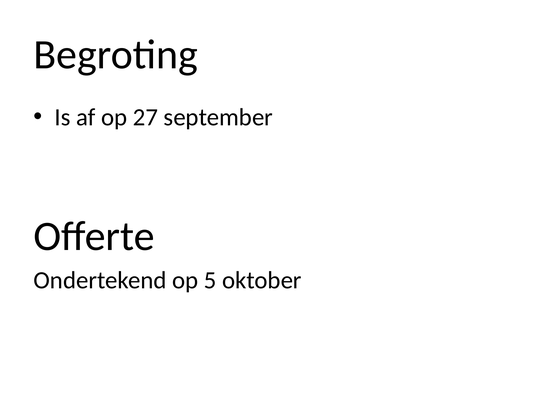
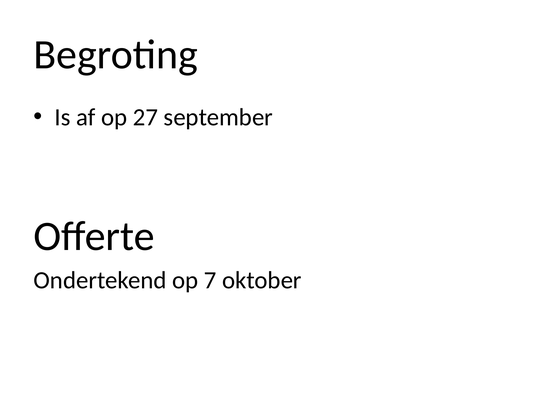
5: 5 -> 7 (210, 280)
